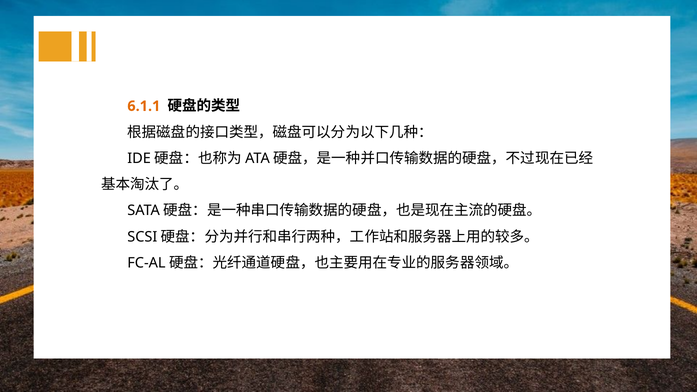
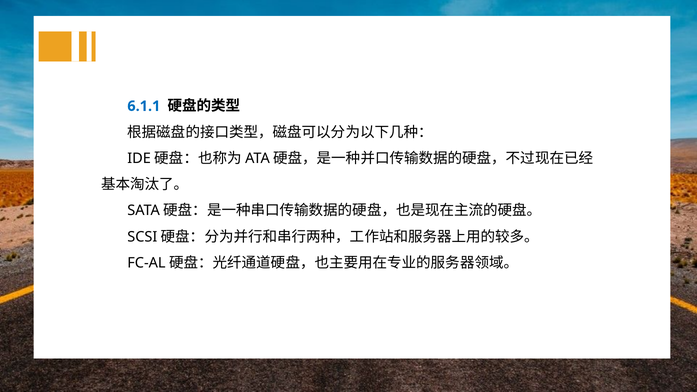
6.1.1 colour: orange -> blue (144, 106)
